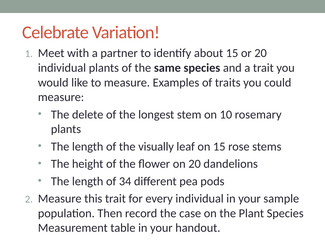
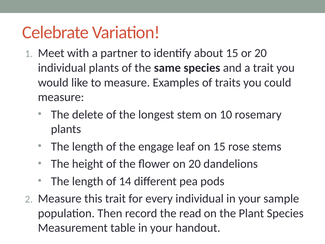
visually: visually -> engage (156, 146)
34: 34 -> 14 (125, 181)
case: case -> read (190, 213)
